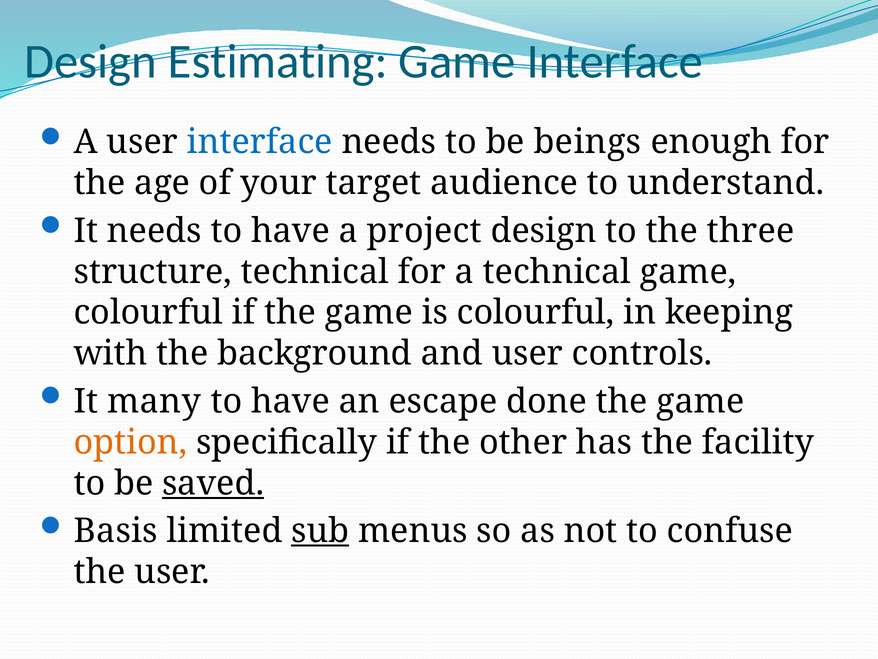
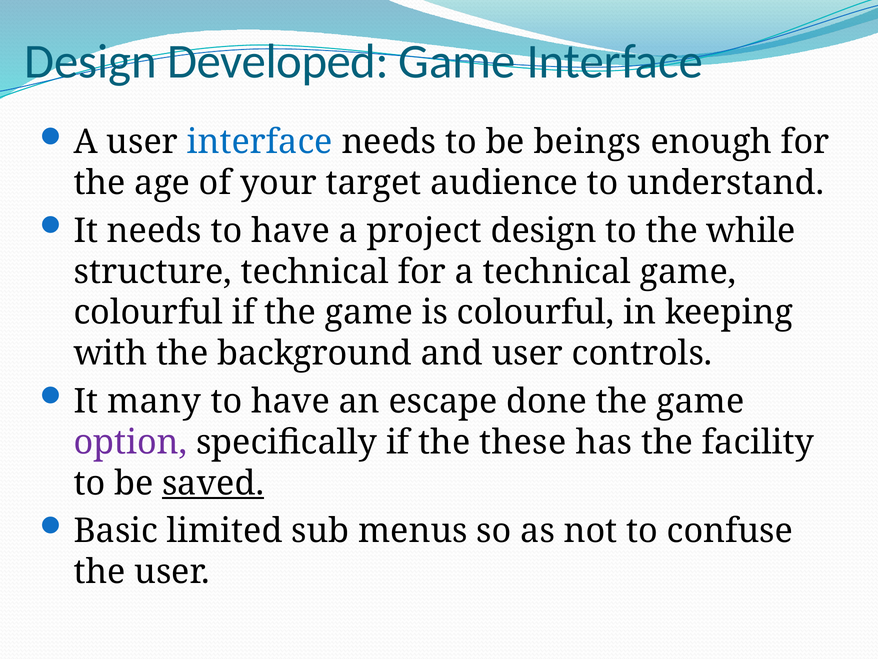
Estimating: Estimating -> Developed (278, 61)
three: three -> while (751, 231)
option colour: orange -> purple (131, 442)
other: other -> these (523, 442)
Basis: Basis -> Basic (116, 531)
sub underline: present -> none (320, 531)
